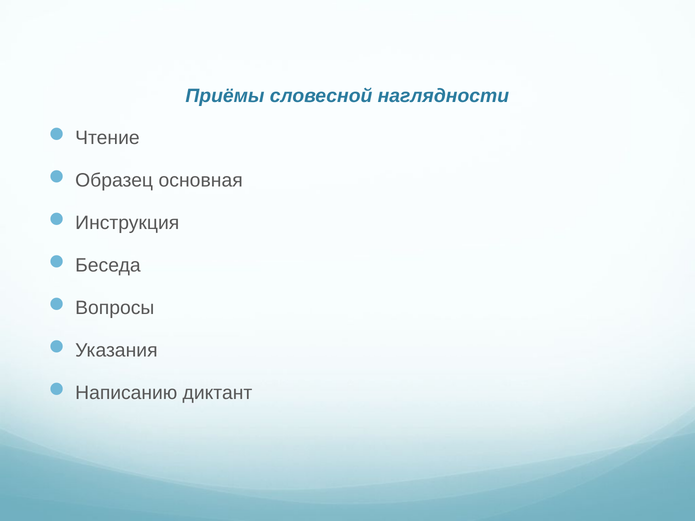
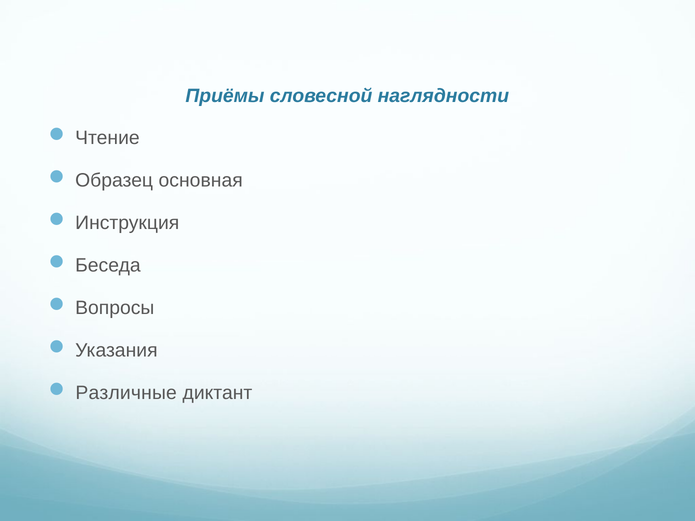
Написанию: Написанию -> Различные (126, 393)
